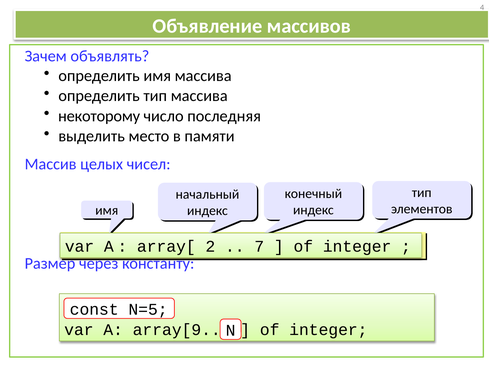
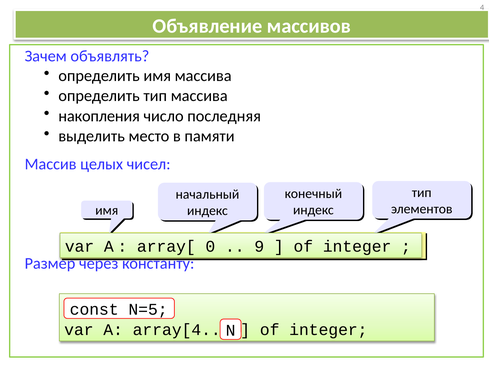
некоторому: некоторому -> накопления (99, 116)
2: 2 -> 0 (210, 246)
7: 7 -> 9 (259, 246)
array[9: array[9 -> array[4 (177, 330)
